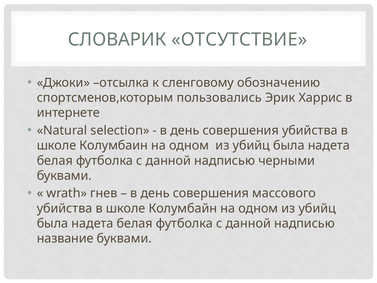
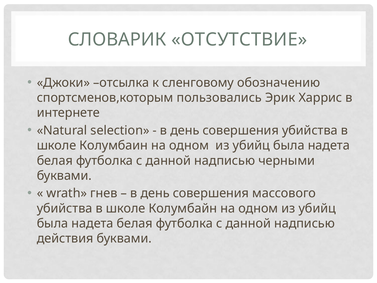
название: название -> действия (65, 238)
